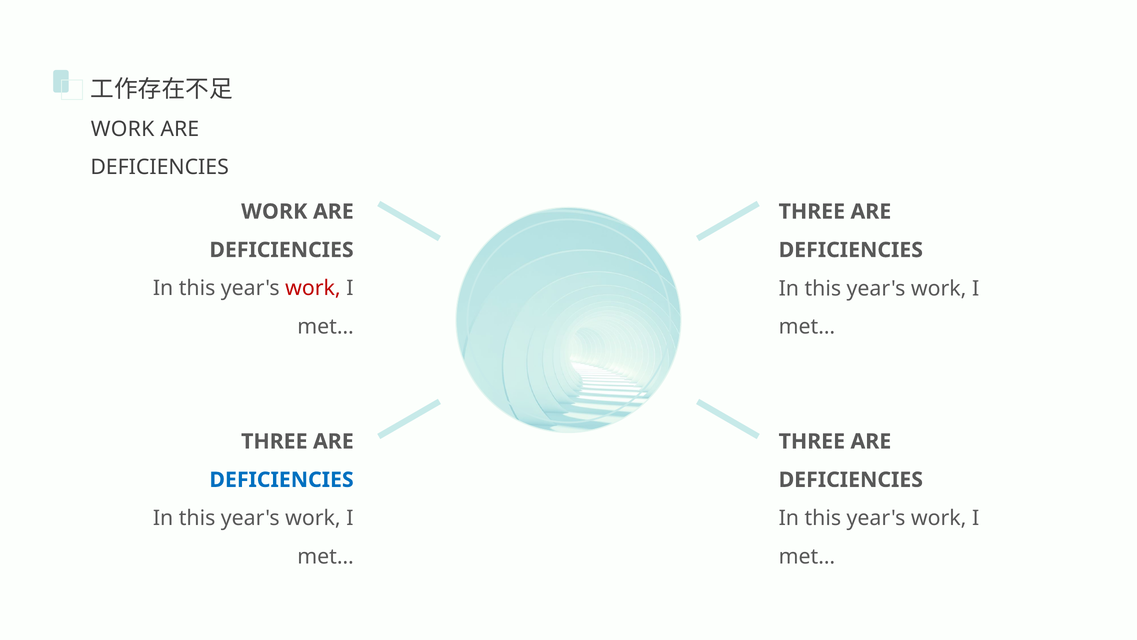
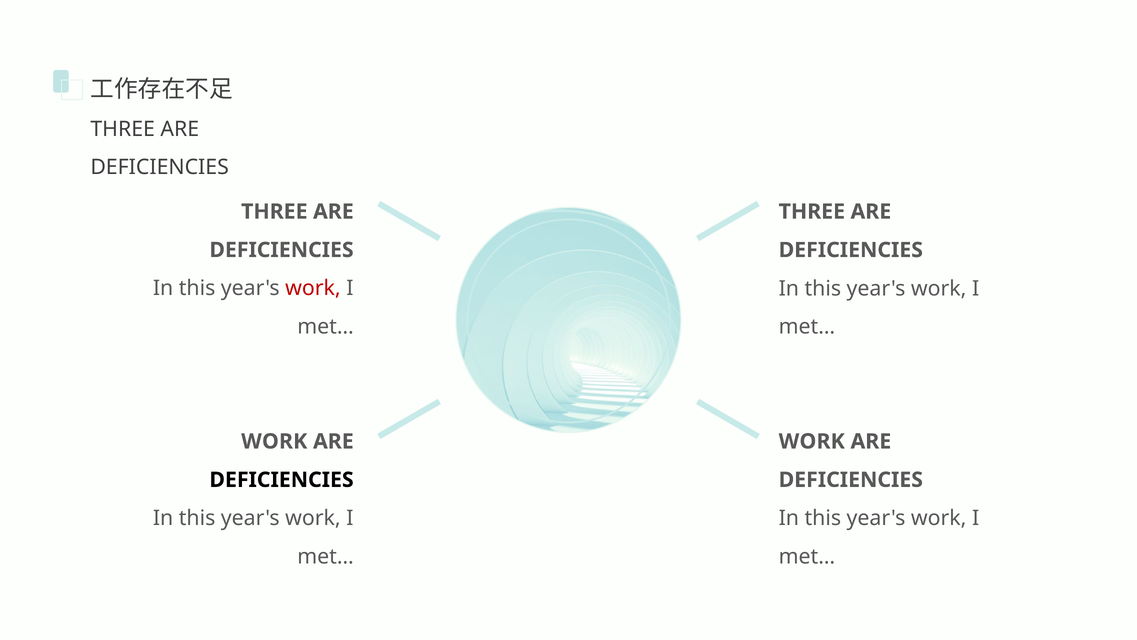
WORK: WORK -> THREE (123, 129)
WORK: WORK -> THREE (274, 211)
THREE: THREE -> WORK (274, 441)
THREE: THREE -> WORK (812, 441)
DEFICIENCIES colour: blue -> black (282, 480)
